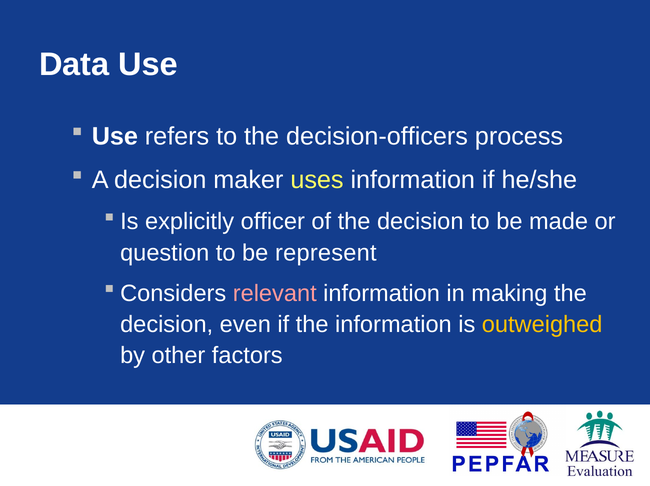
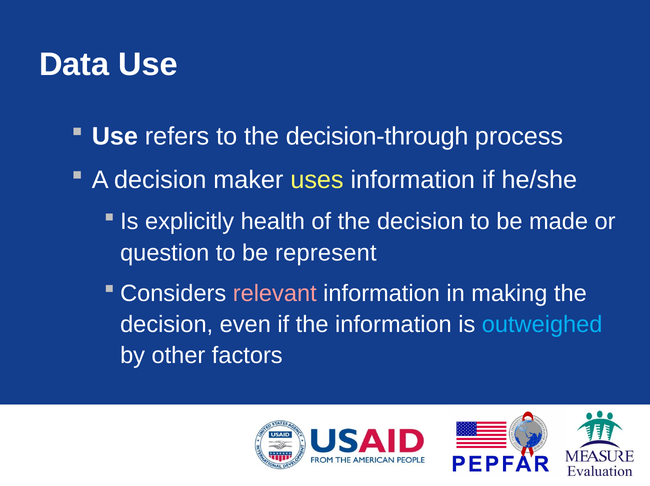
decision-officers: decision-officers -> decision-through (377, 137)
officer: officer -> health (273, 222)
outweighed colour: yellow -> light blue (542, 325)
